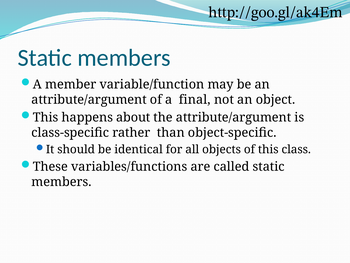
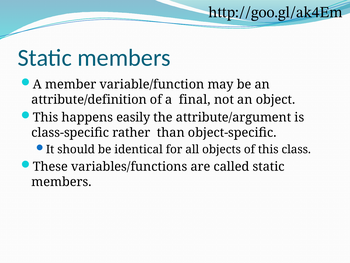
attribute/argument: attribute/argument -> attribute/definition (89, 99)
about: about -> easily (133, 117)
